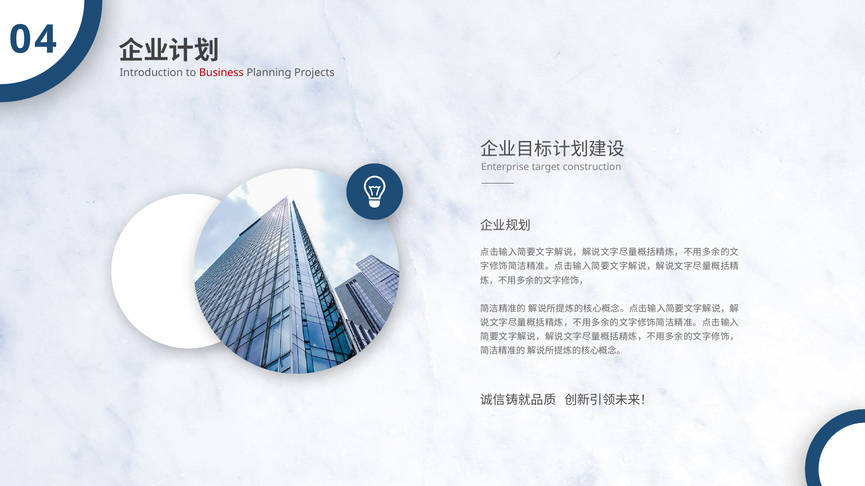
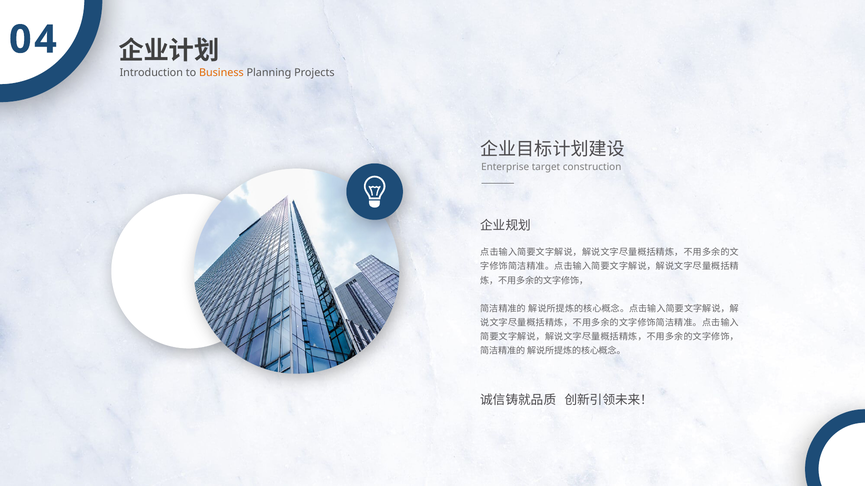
Business colour: red -> orange (221, 73)
